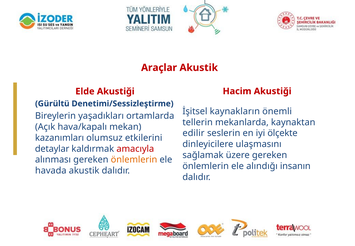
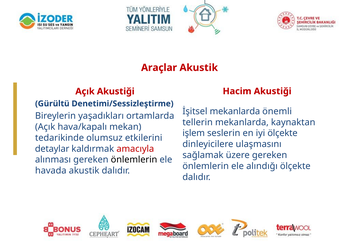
Elde: Elde -> Açık (85, 91)
İşitsel kaynakların: kaynakların -> mekanlarda (235, 111)
edilir: edilir -> işlem (194, 133)
kazanımları: kazanımları -> tedarikinde (60, 138)
önlemlerin colour: orange -> black (134, 160)
alındığı insanın: insanın -> ölçekte (295, 166)
